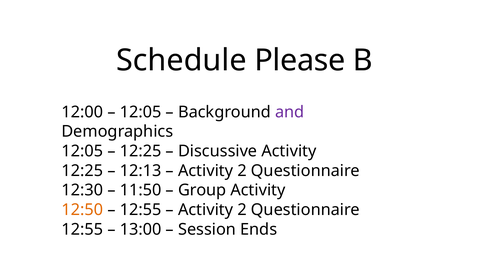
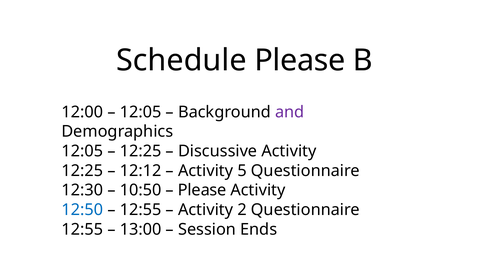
12:13: 12:13 -> 12:12 (141, 171)
2: 2 -> 5 (242, 171)
11:50: 11:50 -> 10:50 (141, 190)
Group: Group -> Please (202, 190)
12:50 colour: orange -> blue (82, 210)
